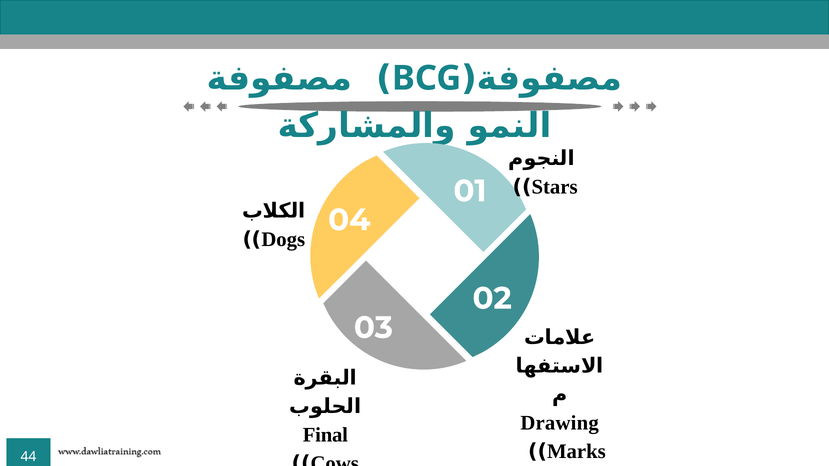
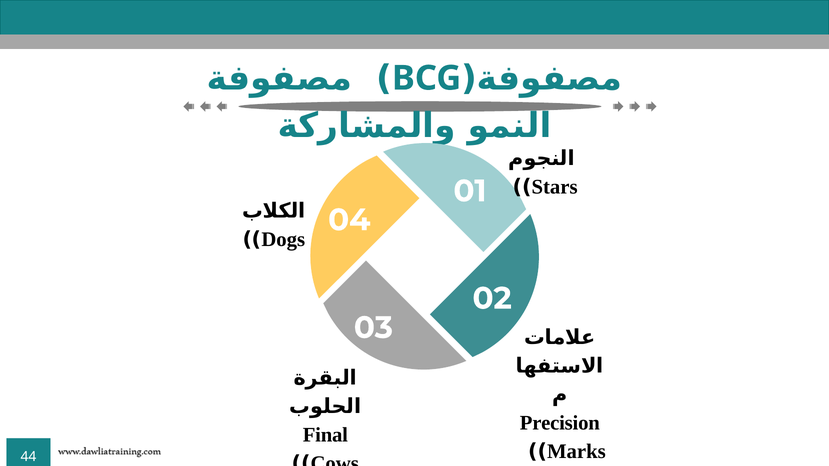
Drawing: Drawing -> Precision (560, 423)
